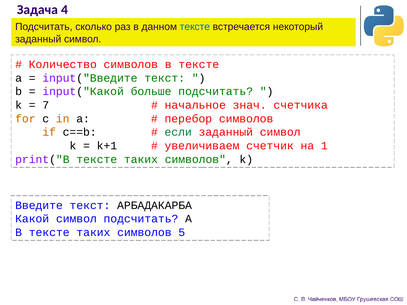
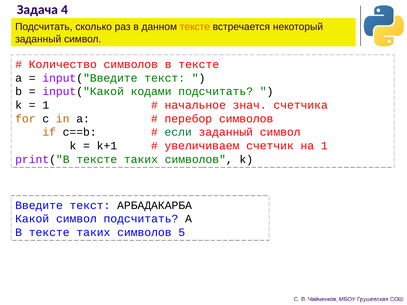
тексте colour: blue -> orange (195, 27)
больше: больше -> кодами (151, 92)
7: 7 -> 1 (46, 105)
